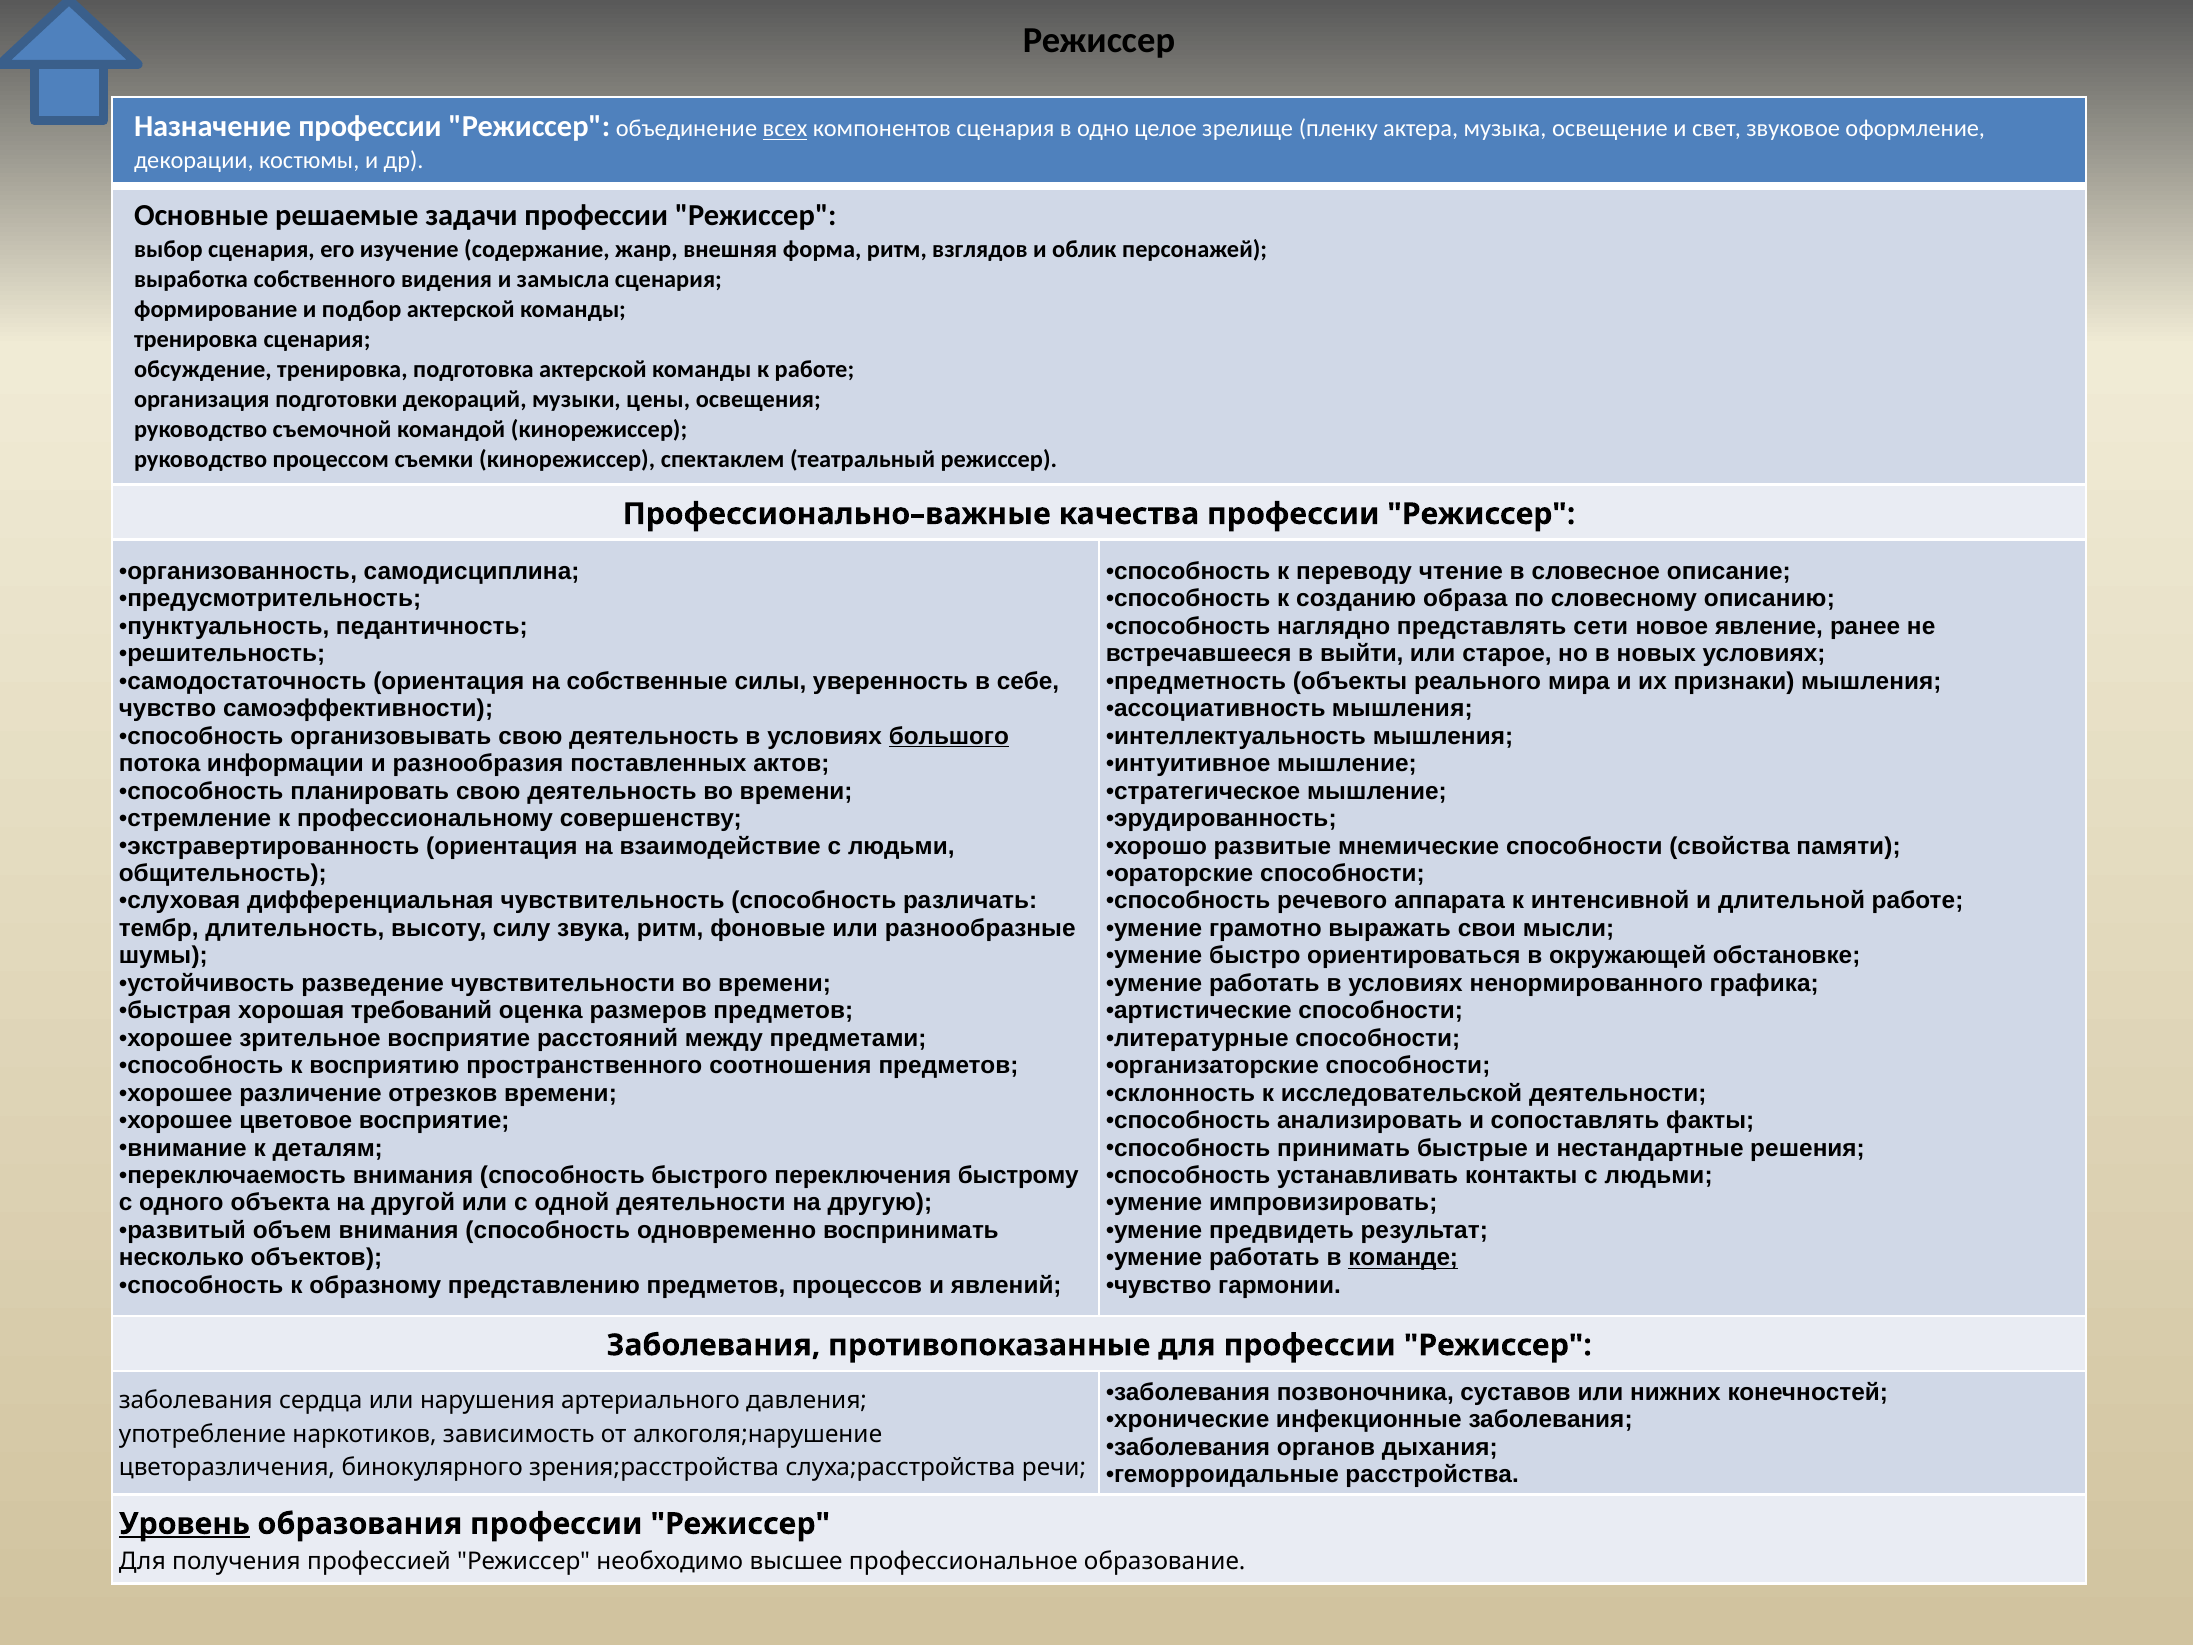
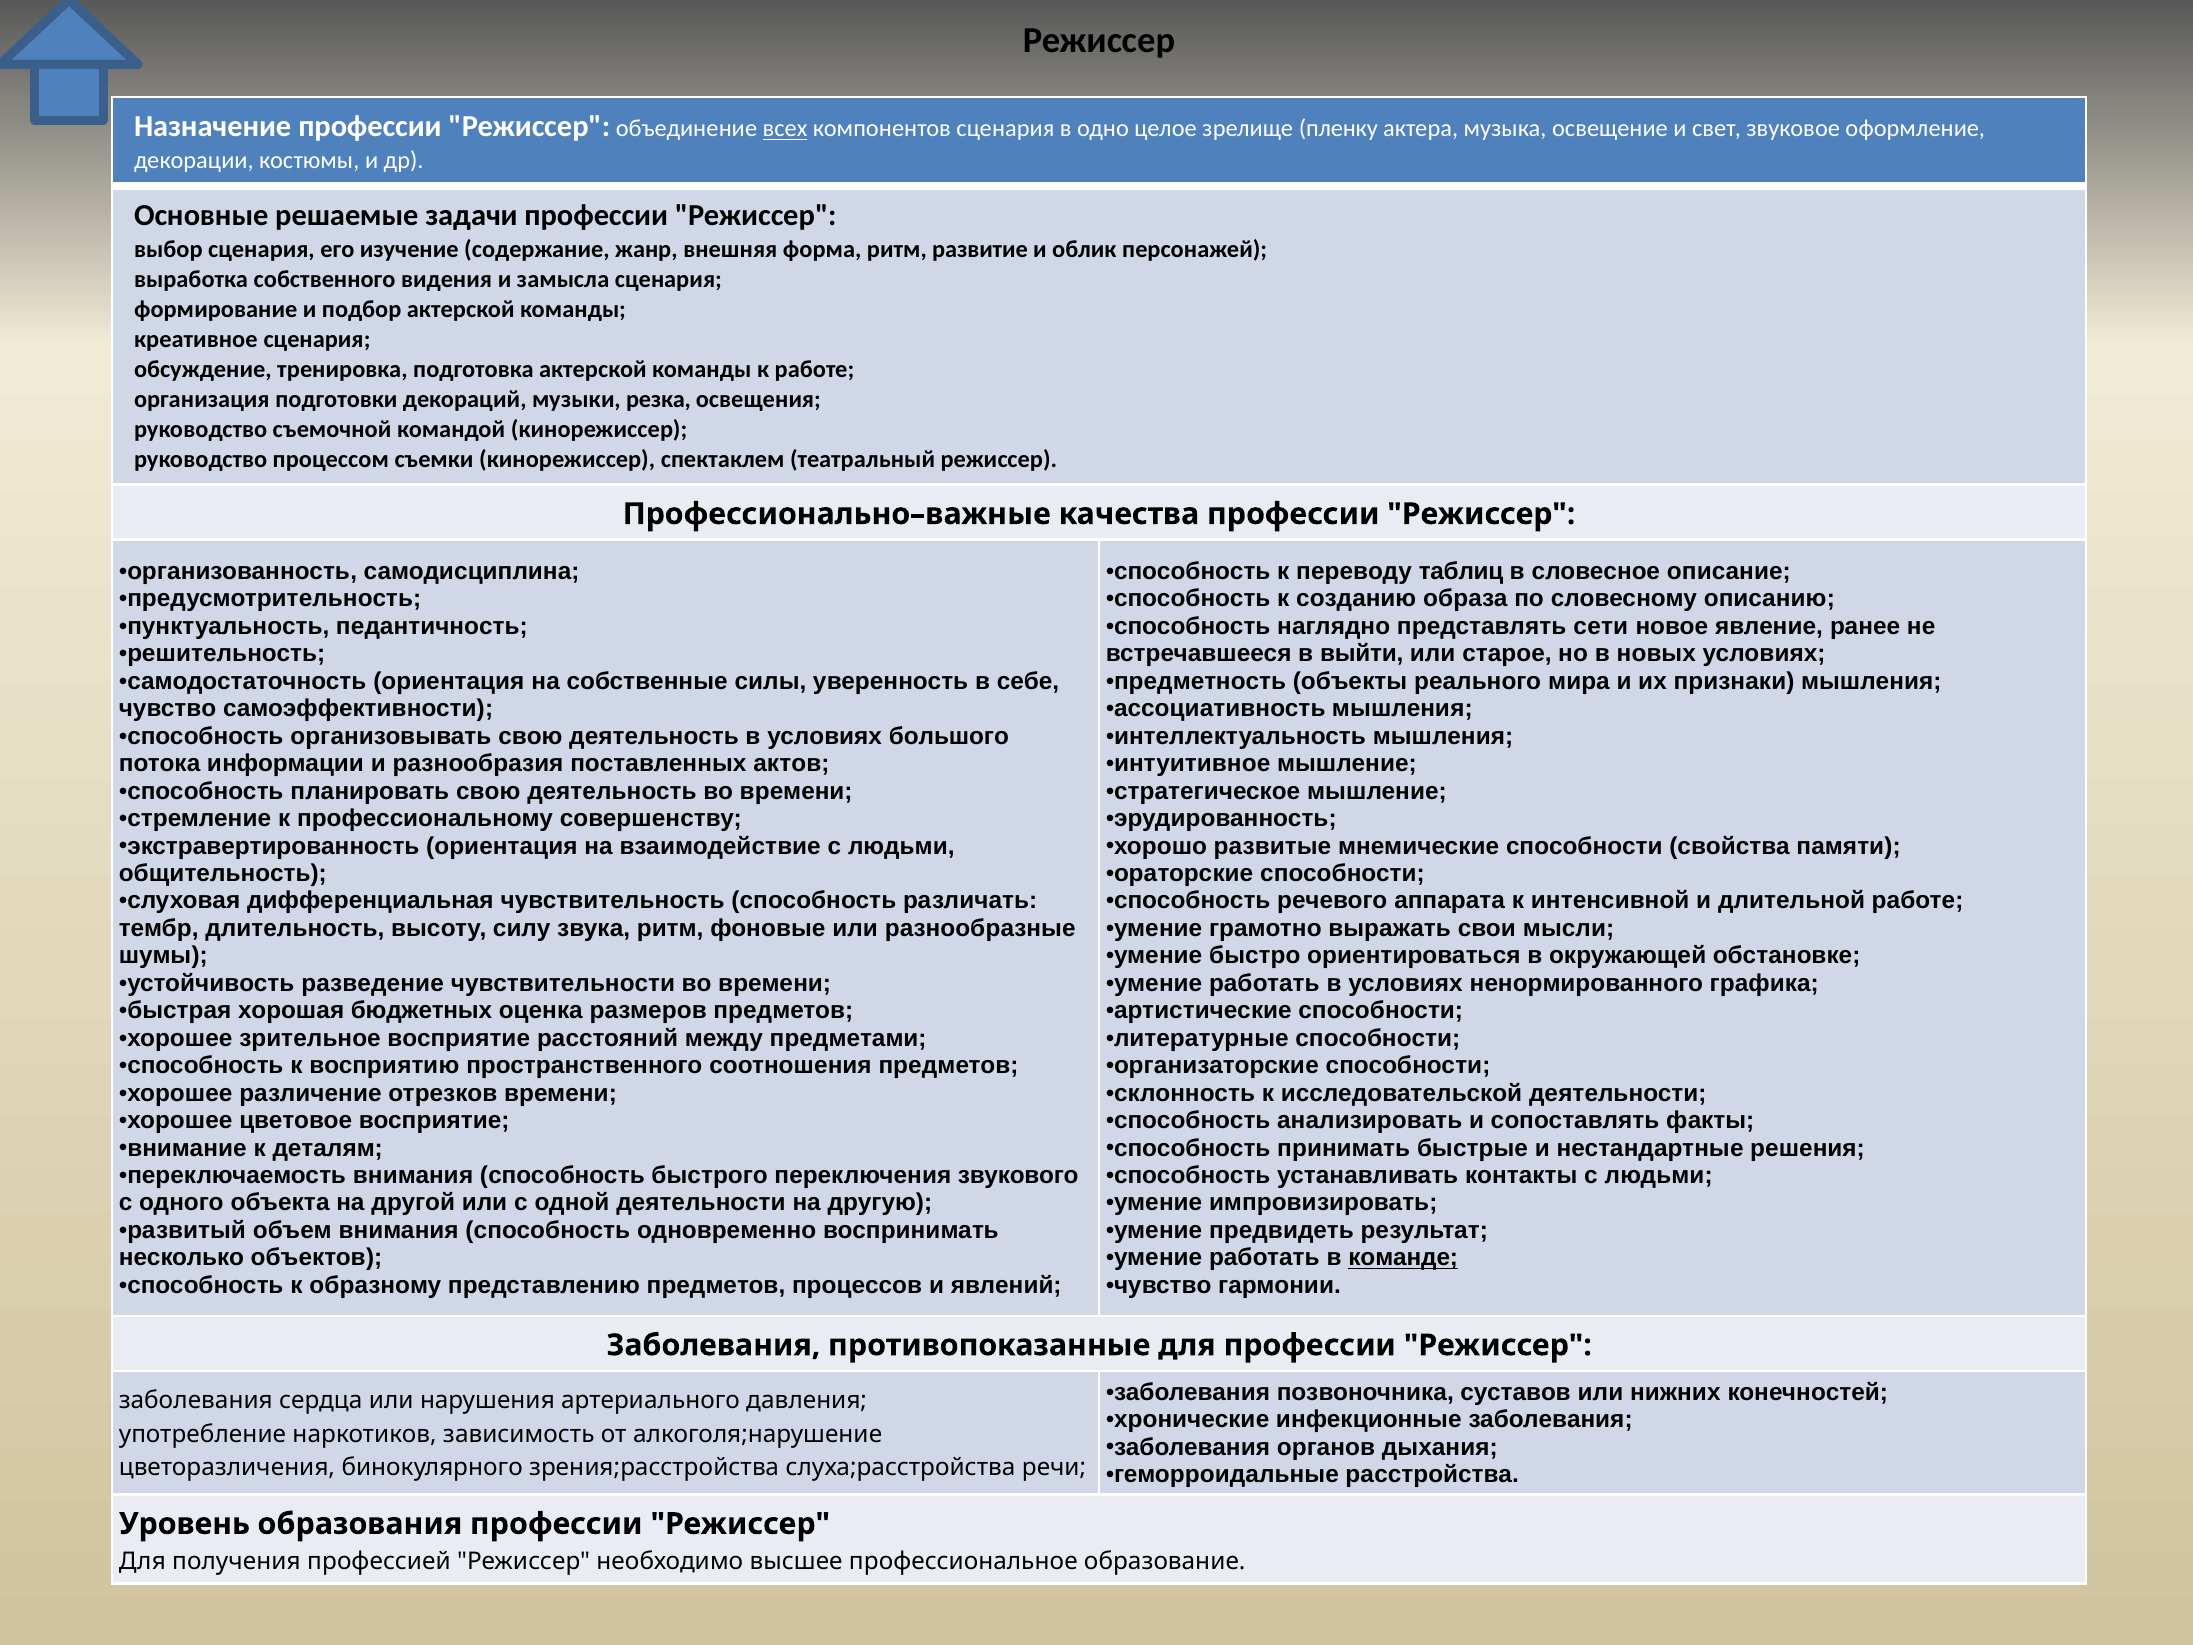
взглядов: взглядов -> развитие (980, 249)
тренировка: тренировка -> креативное (196, 339)
цены: цены -> резка (658, 399)
чтение: чтение -> таблиц (1461, 571)
большого underline: present -> none (949, 736)
требований: требований -> бюджетных (421, 1011)
быстрому: быстрому -> звукового (1018, 1175)
Уровень underline: present -> none (184, 1524)
